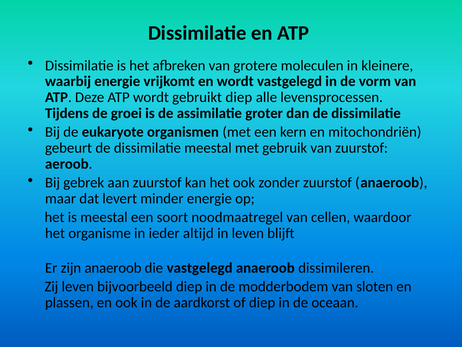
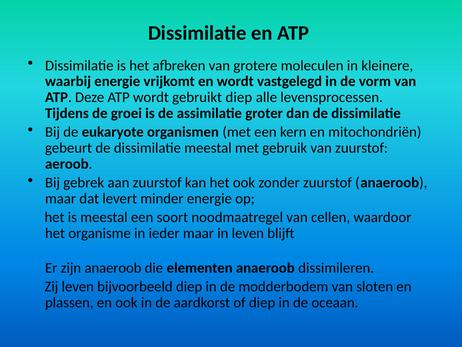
ieder altijd: altijd -> maar (198, 233)
die vastgelegd: vastgelegd -> elementen (200, 268)
